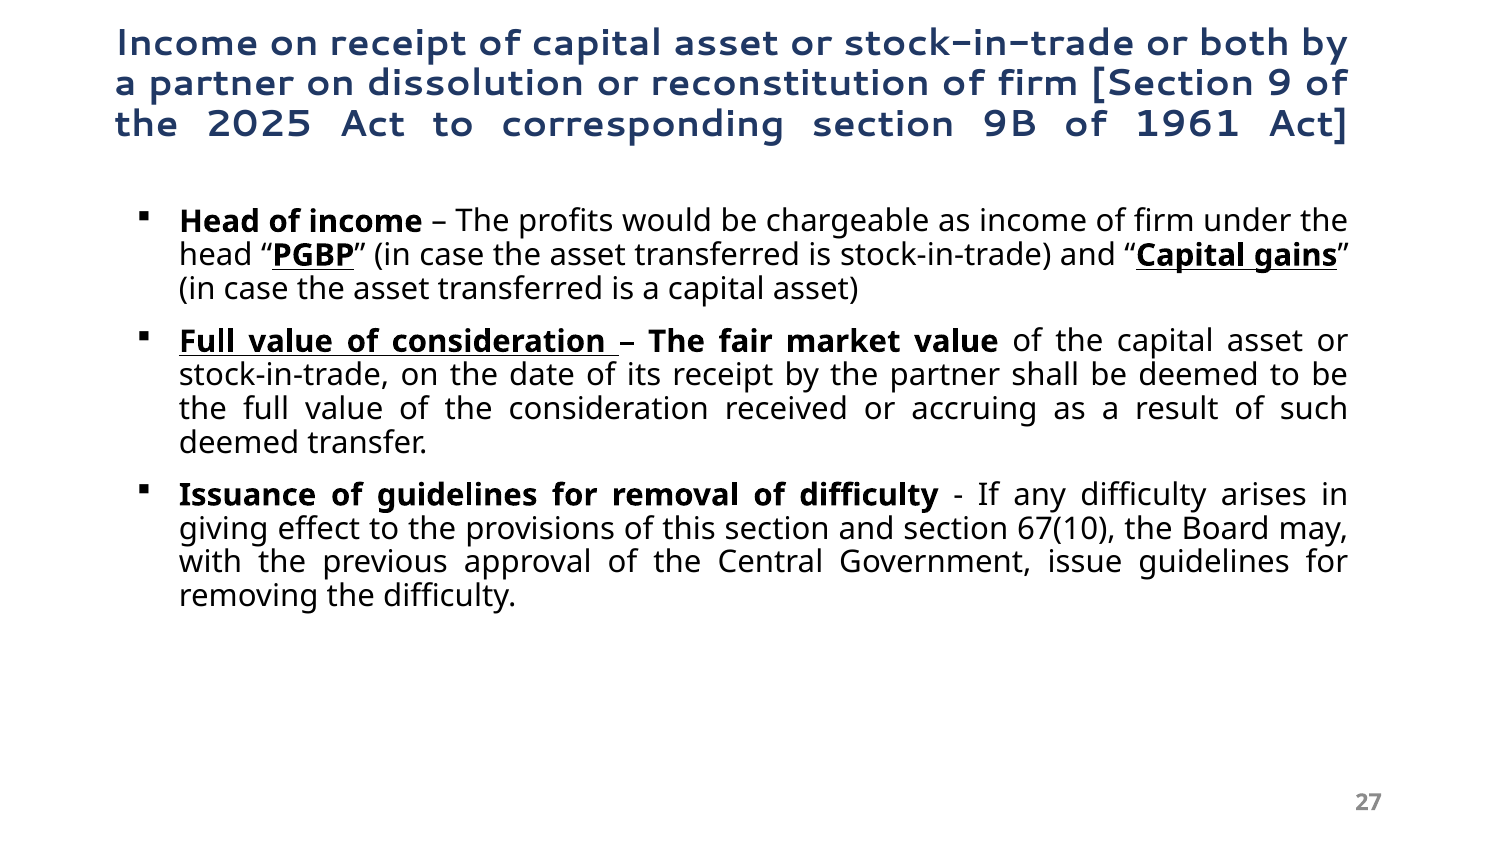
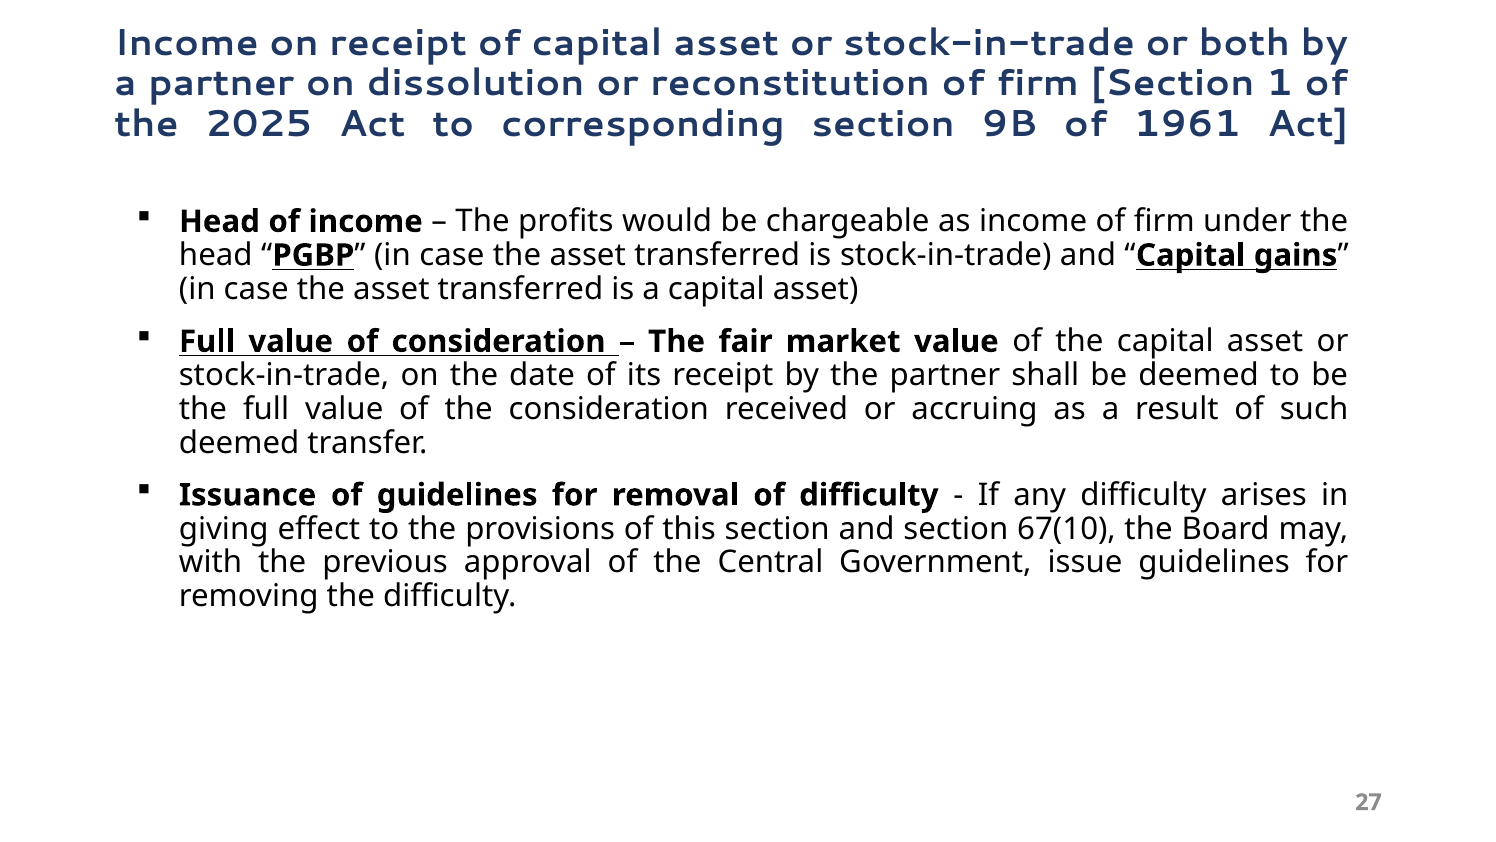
9: 9 -> 1 (1280, 83)
